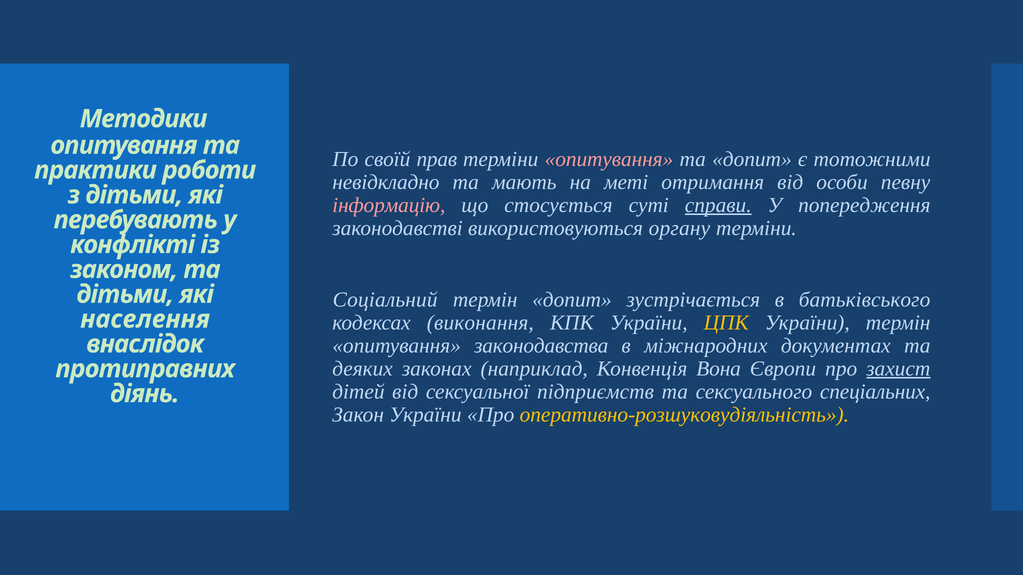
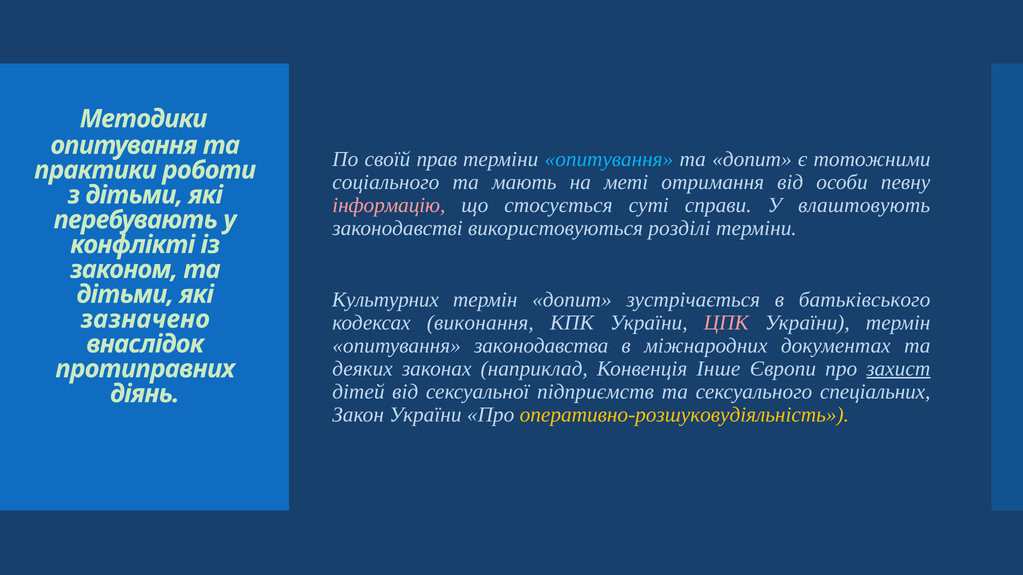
опитування colour: pink -> light blue (609, 159)
невідкладно: невідкладно -> соціального (386, 182)
справи underline: present -> none (718, 205)
попередження: попередження -> влаштовують (864, 205)
органу: органу -> розділі (679, 228)
Соціальний: Соціальний -> Культурних (385, 300)
ЦПК colour: yellow -> pink (726, 323)
населення: населення -> зазначено (145, 319)
Вона: Вона -> Інше (718, 369)
